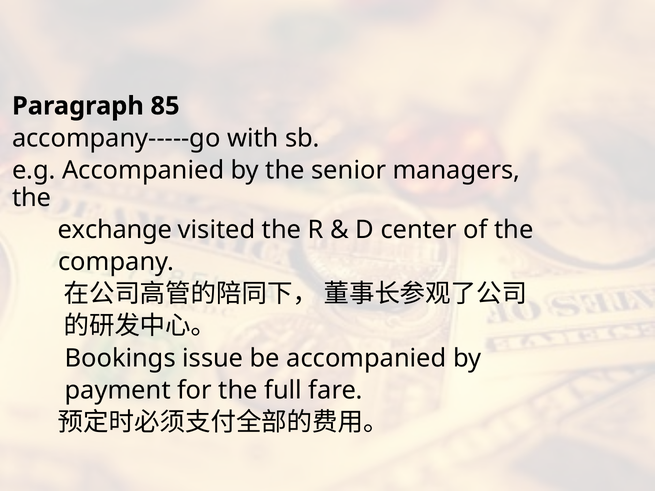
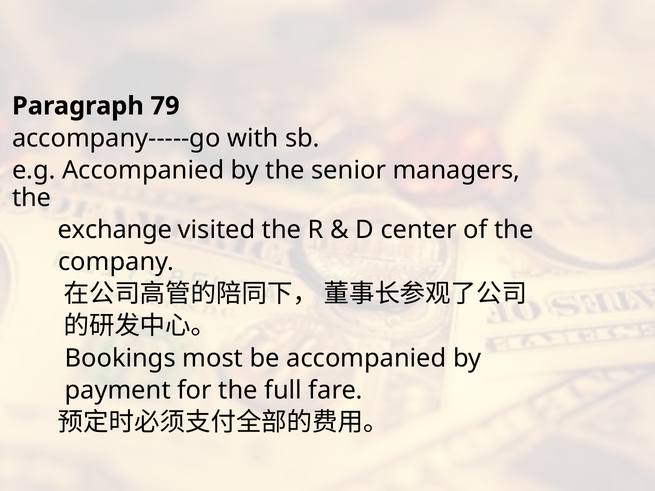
85: 85 -> 79 (165, 106)
issue: issue -> most (213, 358)
